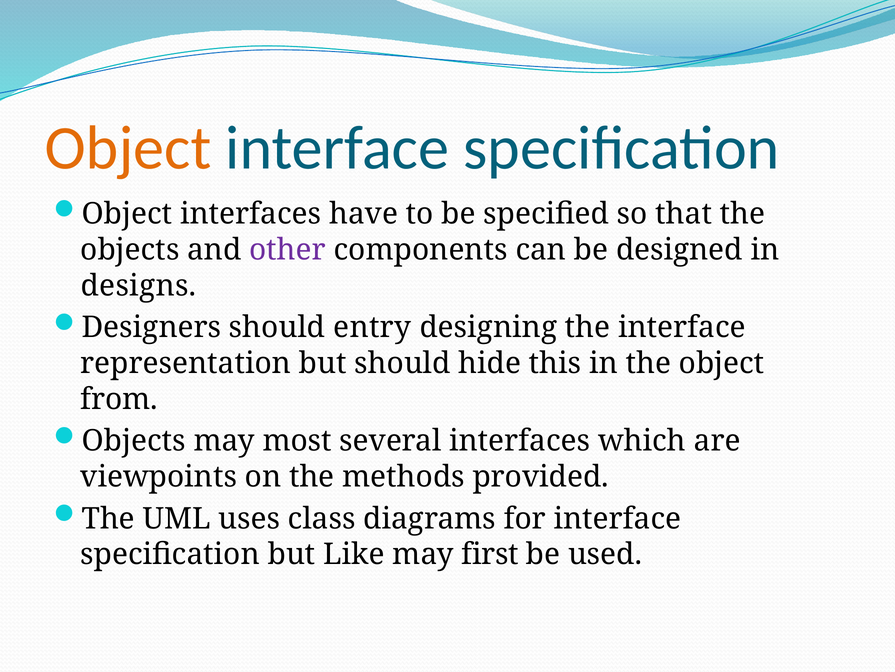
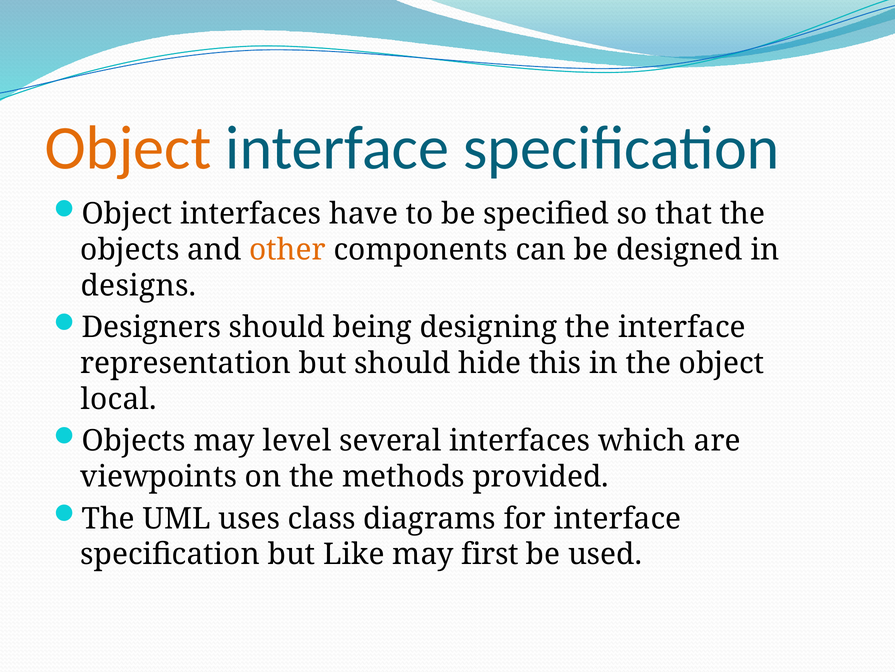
other colour: purple -> orange (288, 250)
entry: entry -> being (372, 327)
from: from -> local (119, 399)
most: most -> level (297, 441)
